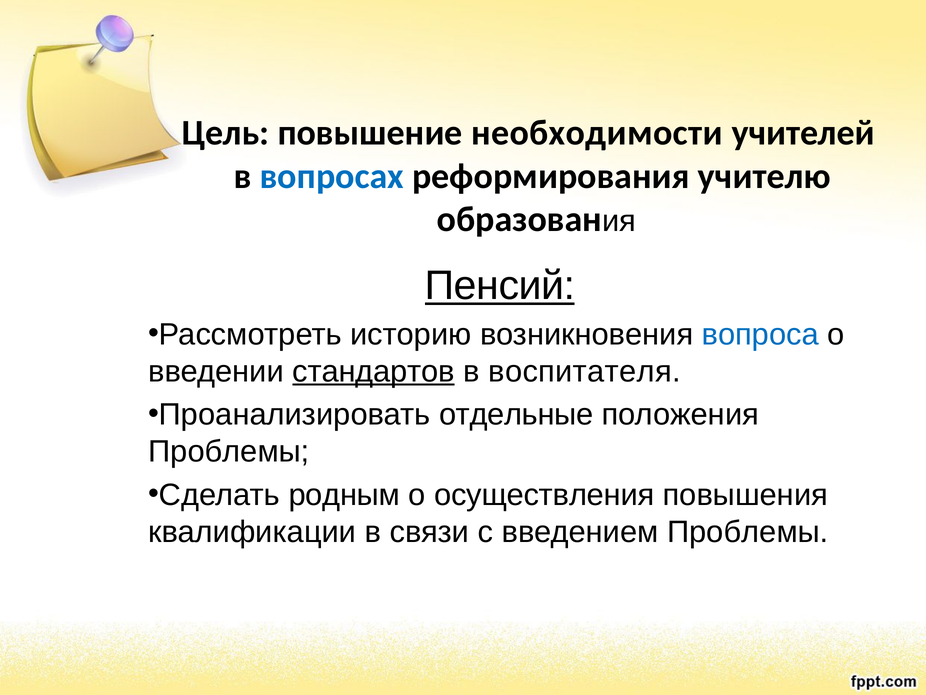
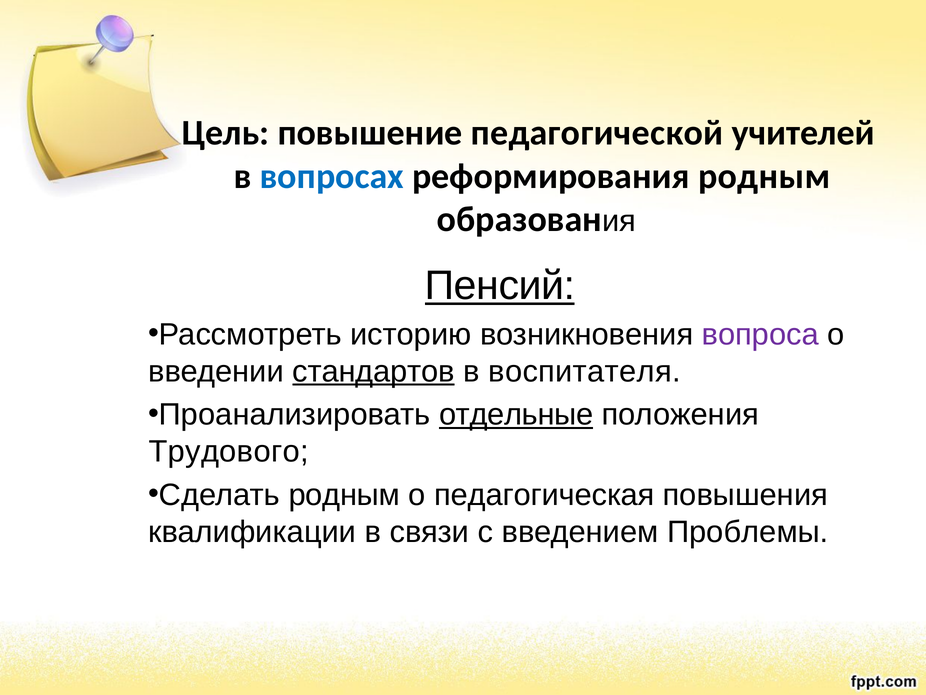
необходимости: необходимости -> педагогической (597, 133)
реформирования учителю: учителю -> родным (764, 176)
вопроса colour: blue -> purple (760, 334)
отдельные underline: none -> present (516, 414)
Проблемы: Проблемы -> Трудового (229, 451)
осуществления: осуществления -> педагогическая (544, 495)
